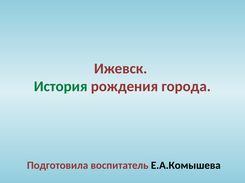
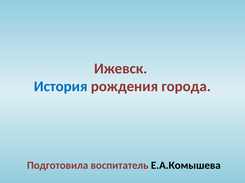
История colour: green -> blue (61, 87)
